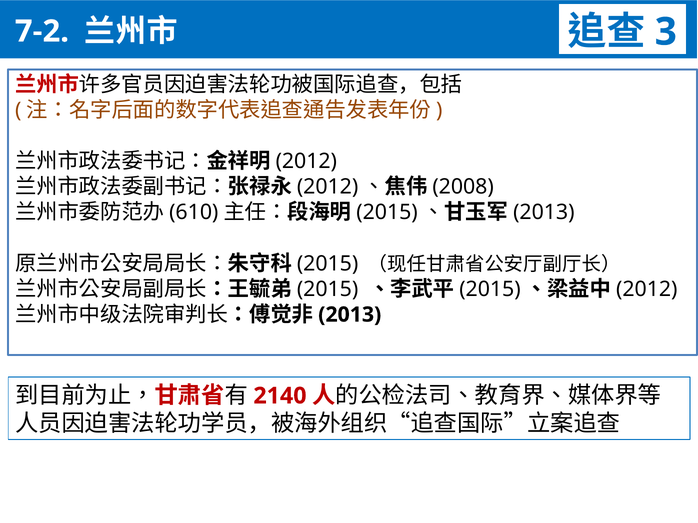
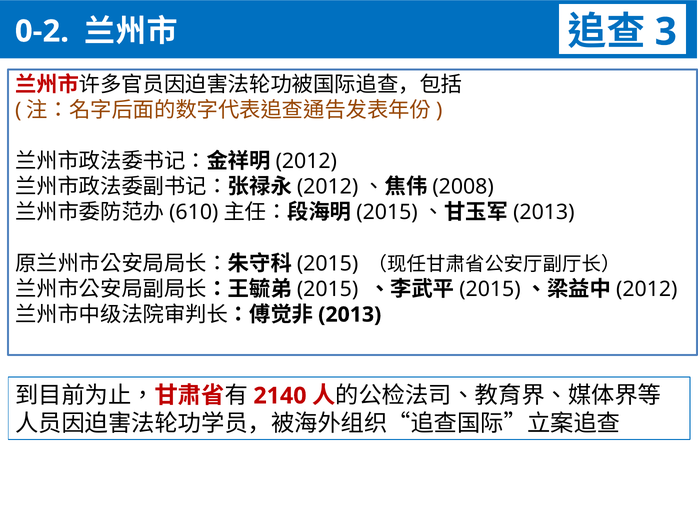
7-2: 7-2 -> 0-2 (42, 31)
